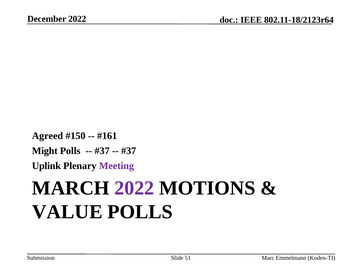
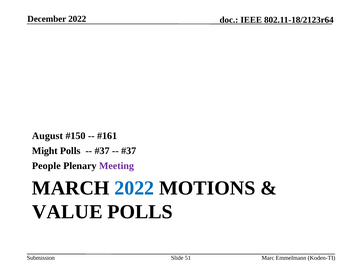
Agreed: Agreed -> August (47, 136)
Uplink: Uplink -> People (46, 166)
2022 colour: purple -> blue (134, 188)
